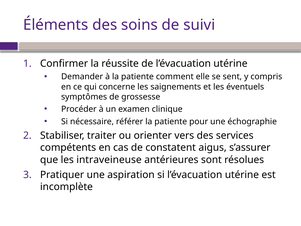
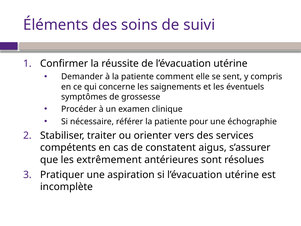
intraveineuse: intraveineuse -> extrêmement (109, 160)
